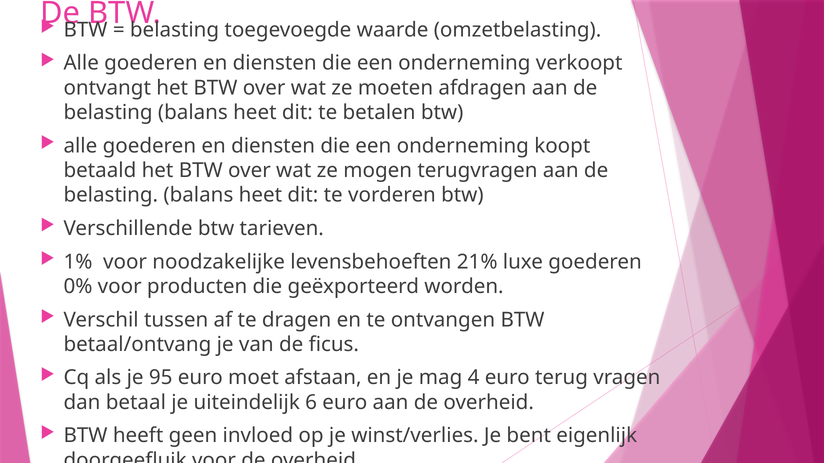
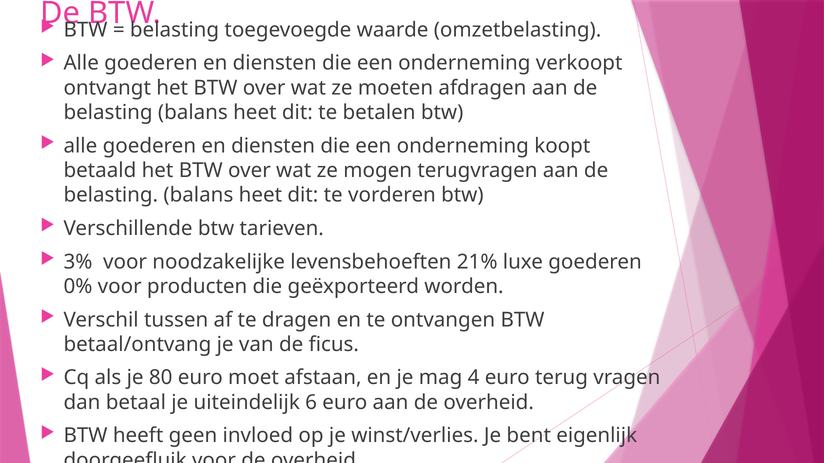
1%: 1% -> 3% (78, 262)
95: 95 -> 80 (161, 378)
